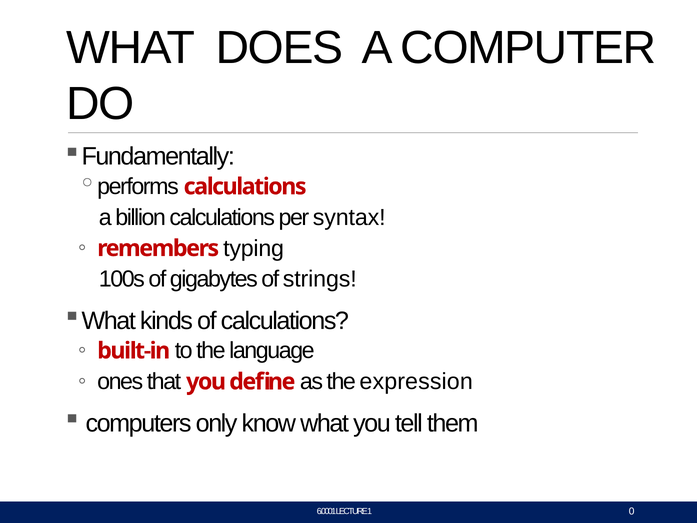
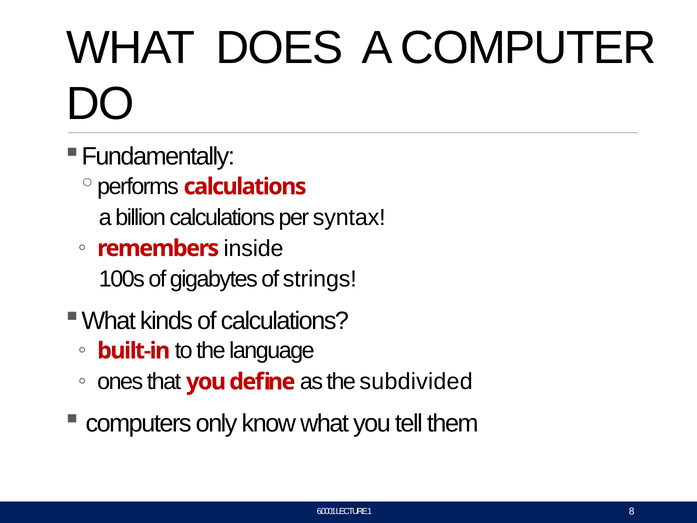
typing: typing -> inside (254, 248)
expression: expression -> subdivided (416, 382)
0: 0 -> 8 (632, 511)
